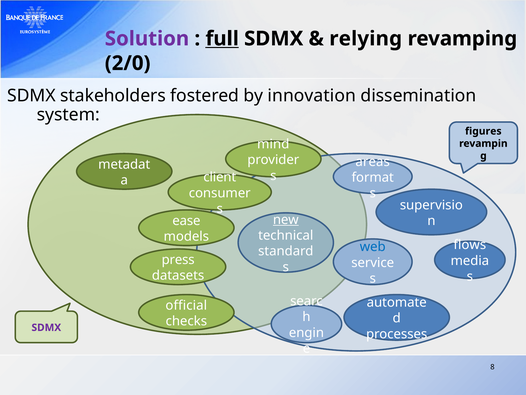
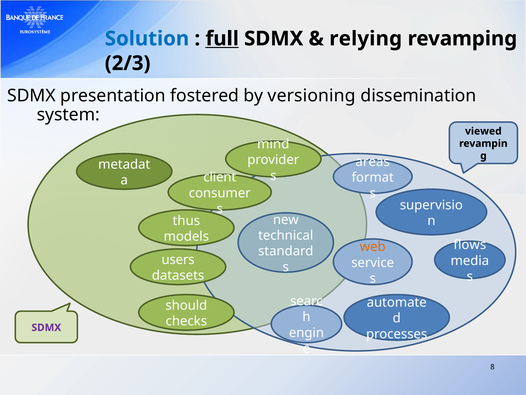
Solution colour: purple -> blue (147, 39)
2/0: 2/0 -> 2/3 (128, 63)
stakeholders: stakeholders -> presentation (113, 96)
innovation: innovation -> versioning (312, 96)
figures: figures -> viewed (483, 131)
new underline: present -> none (286, 219)
ease: ease -> thus (186, 220)
web colour: blue -> orange (373, 247)
press: press -> users (178, 259)
official: official -> should (186, 305)
